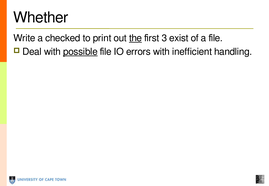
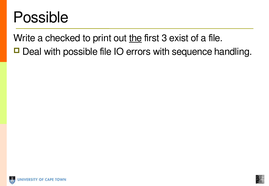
Whether: Whether -> Possible (41, 18)
possible underline: present -> none (80, 52)
inefficient: inefficient -> sequence (192, 52)
